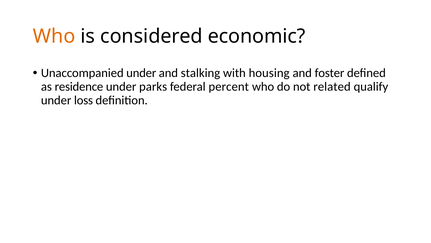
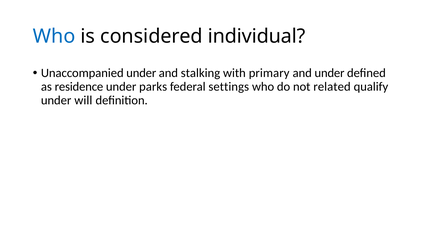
Who colour: orange -> blue (54, 36)
economic: economic -> individual (257, 36)
housing: housing -> primary (269, 73)
and foster: foster -> under (330, 73)
percent: percent -> settings (229, 86)
loss: loss -> will (83, 100)
